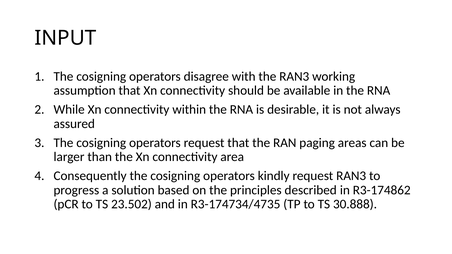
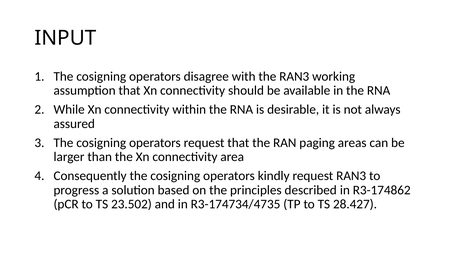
30.888: 30.888 -> 28.427 (355, 204)
